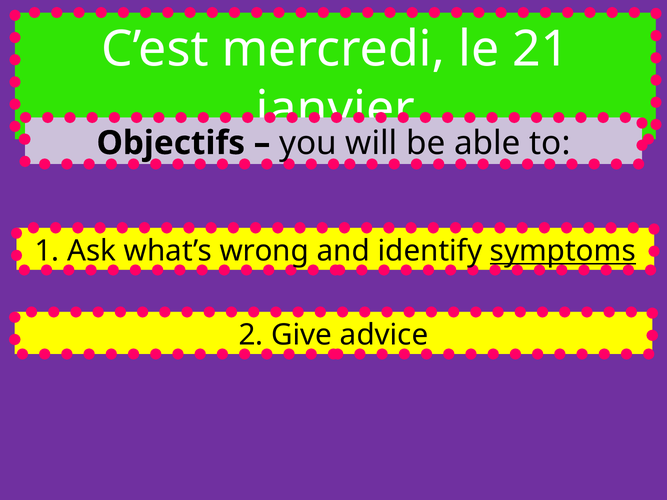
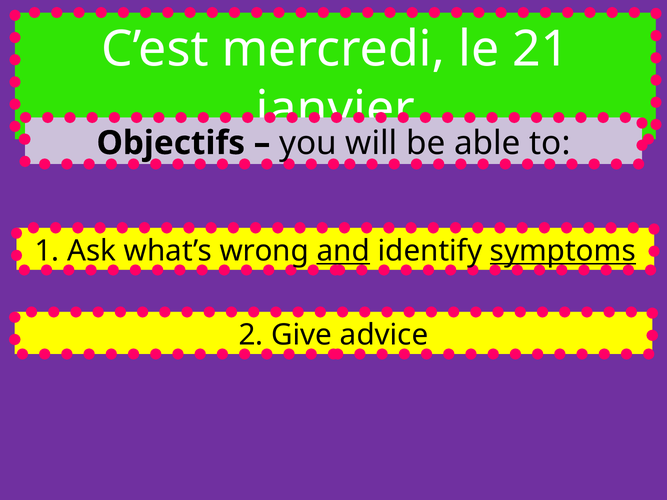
and underline: none -> present (343, 251)
